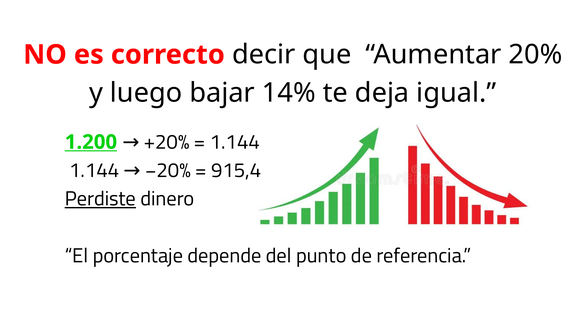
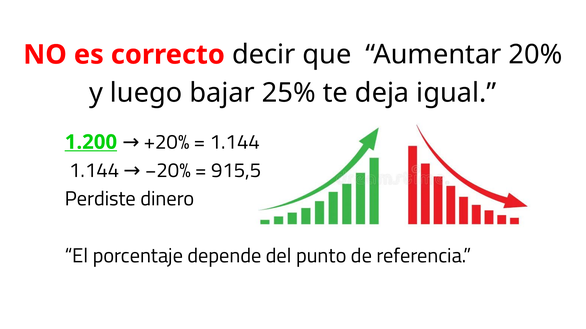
14%: 14% -> 25% (289, 93)
915,4: 915,4 -> 915,5 (236, 171)
Perdiste underline: present -> none (100, 199)
